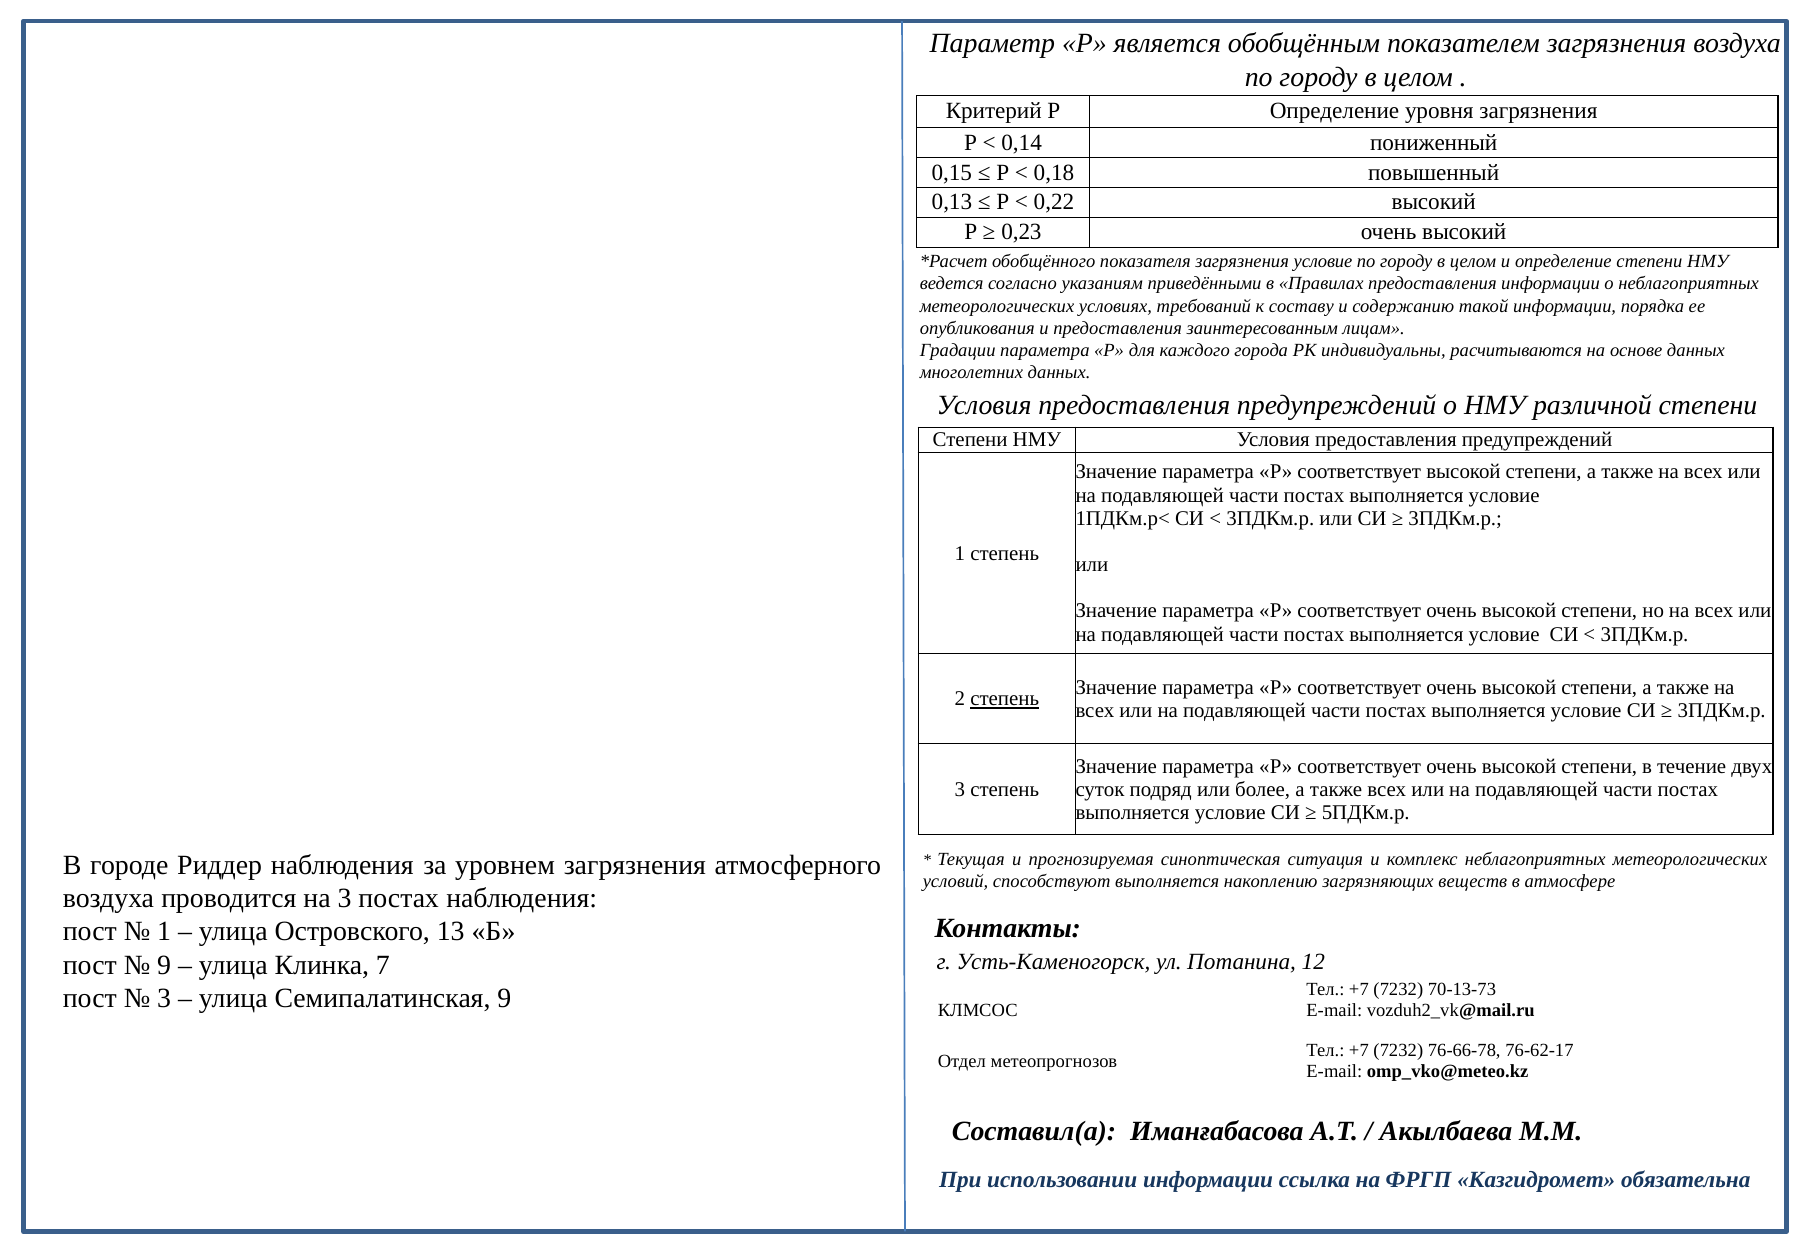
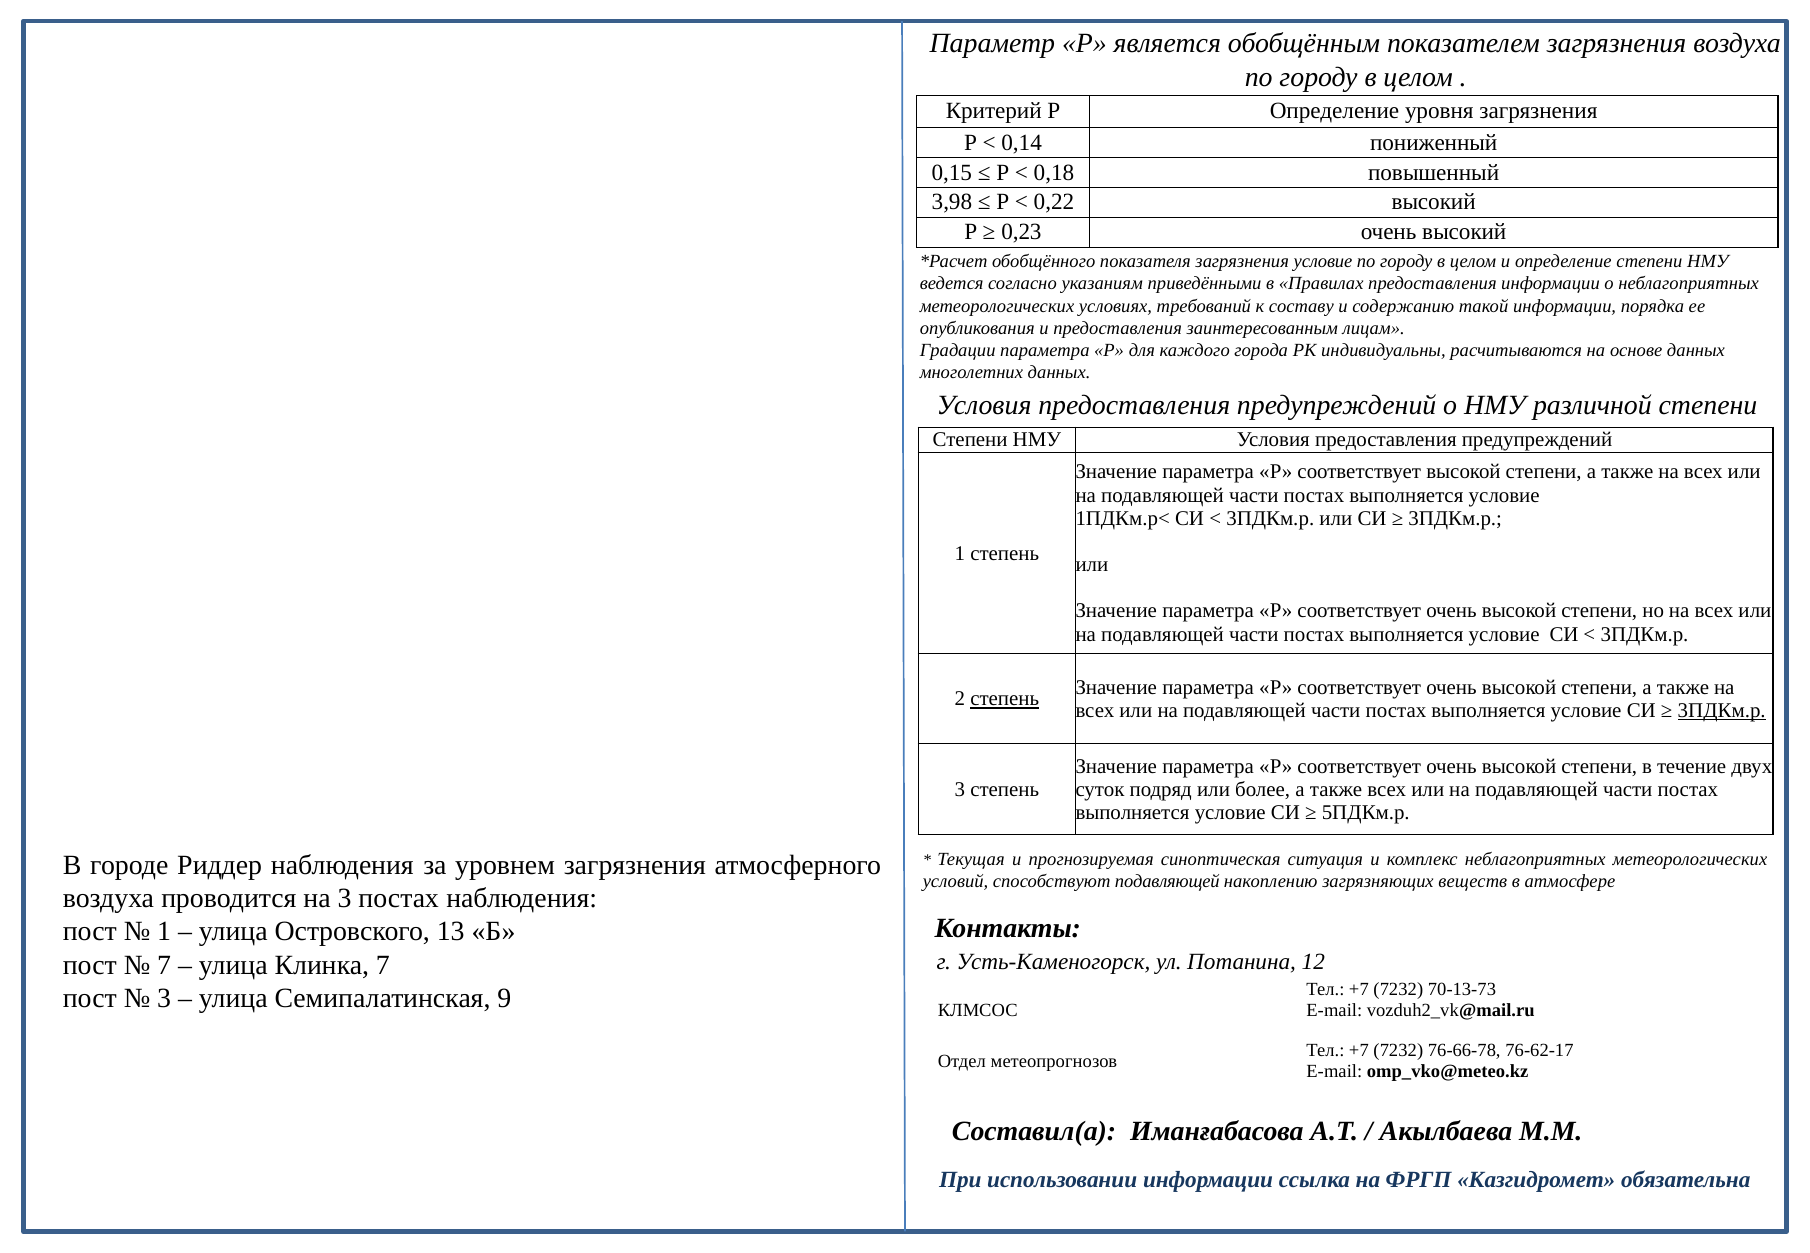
0,13: 0,13 -> 3,98 (952, 202)
3ПДКм.р underline: none -> present (1722, 711)
способствуют выполняется: выполняется -> подавляющей (1167, 882)
9: 9 -> 7 (164, 965)
